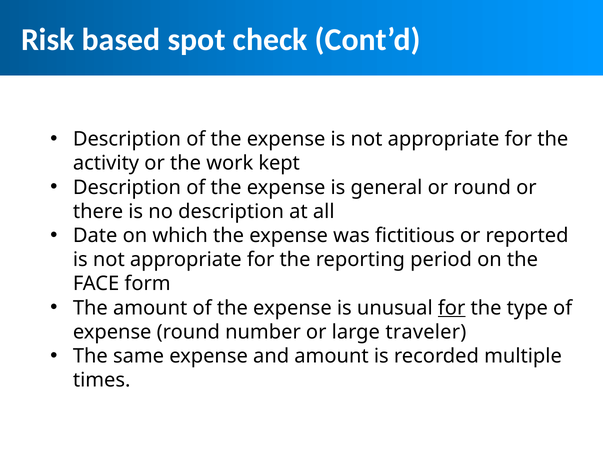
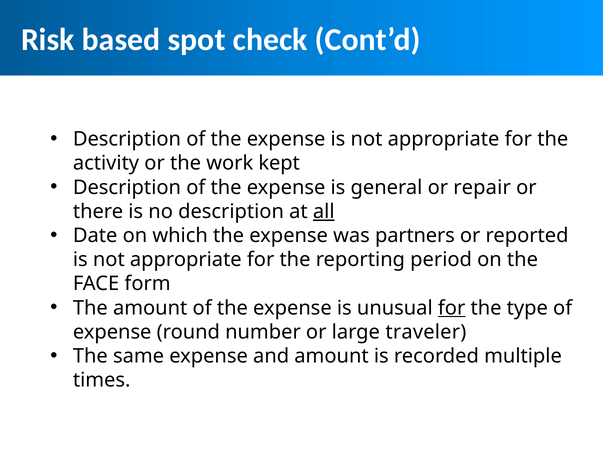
or round: round -> repair (482, 188)
all underline: none -> present (324, 212)
fictitious: fictitious -> partners (415, 236)
